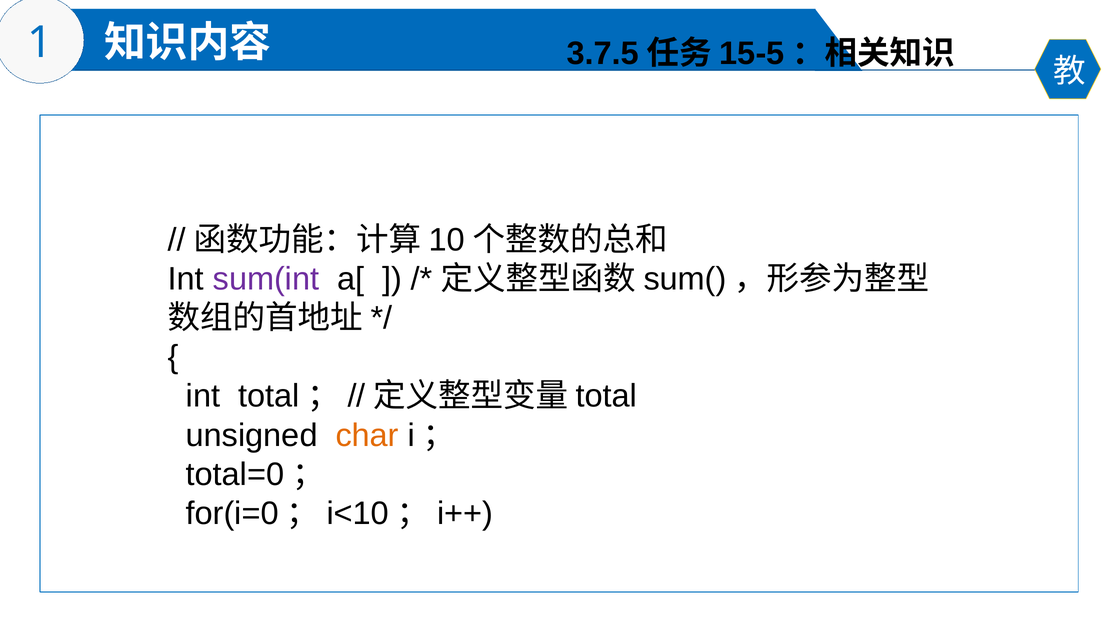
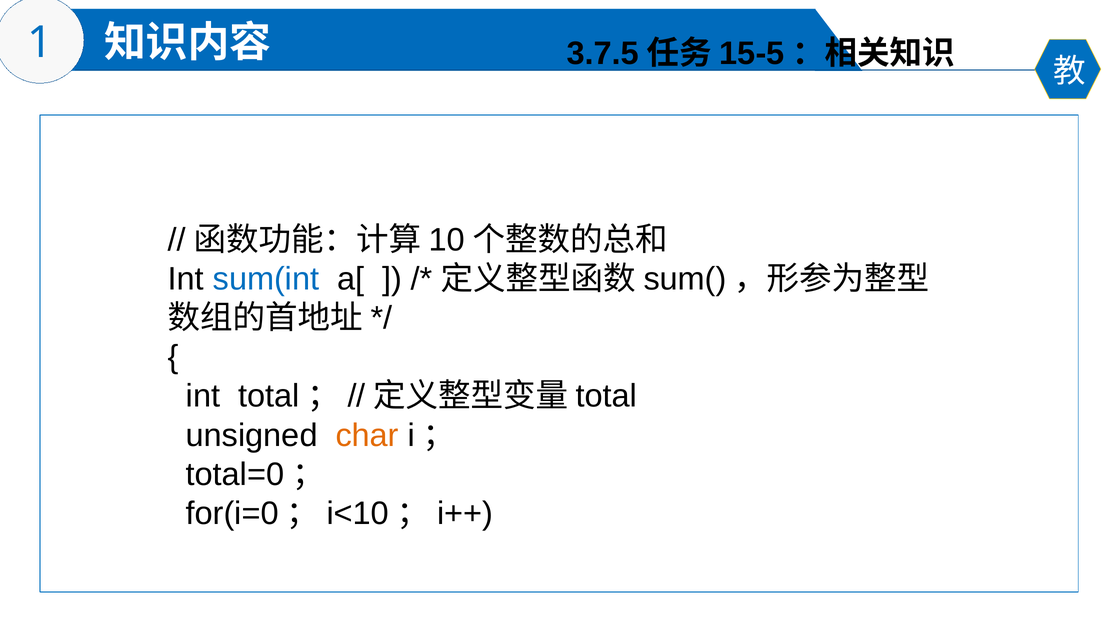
sum(int colour: purple -> blue (266, 279)
